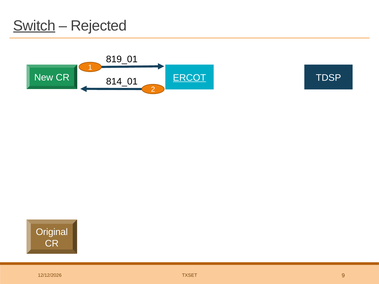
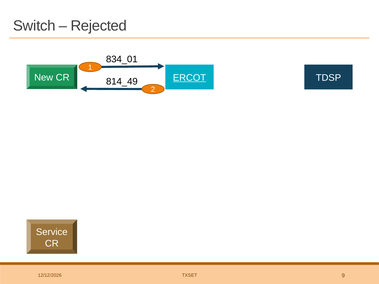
Switch underline: present -> none (34, 26)
819_01: 819_01 -> 834_01 (122, 59)
814_01: 814_01 -> 814_49 (122, 82)
Original: Original -> Service (52, 232)
